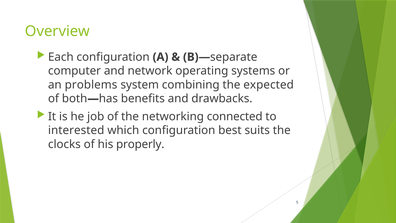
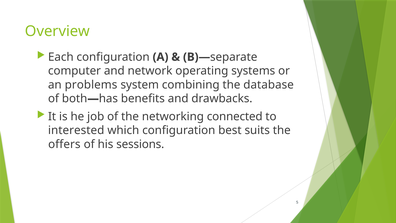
expected: expected -> database (269, 85)
clocks: clocks -> offers (64, 144)
properly: properly -> sessions (140, 144)
